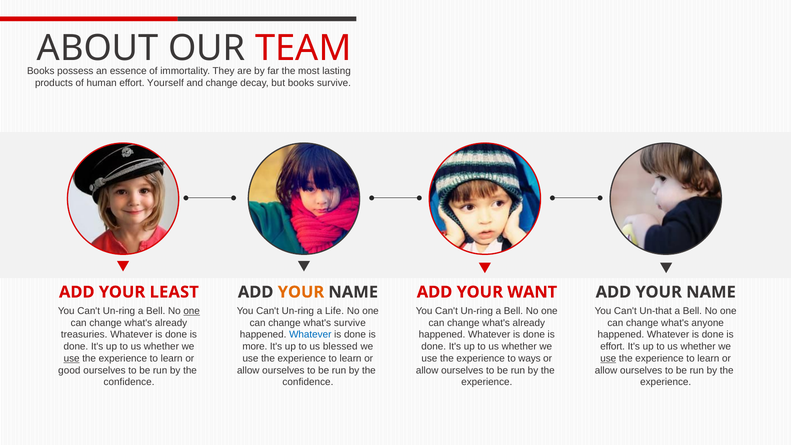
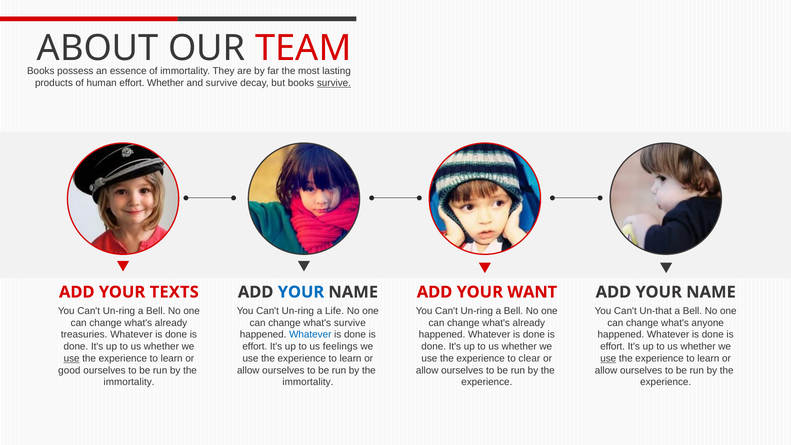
effort Yourself: Yourself -> Whether (165, 83)
and change: change -> survive (222, 83)
survive underline: none -> present (334, 83)
LEAST: LEAST -> TEXTS (174, 292)
YOUR colour: orange -> blue (301, 292)
one underline: present -> none (192, 311)
more: more -> effort (255, 346)
blessed: blessed -> feelings (340, 346)
ways: ways -> clear (529, 358)
confidence: confidence -> immortality (129, 382)
confidence: confidence -> immortality (308, 382)
